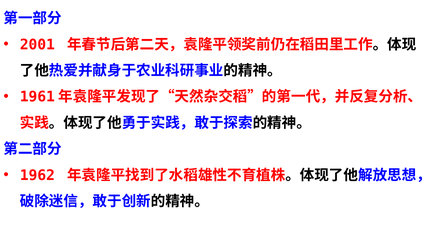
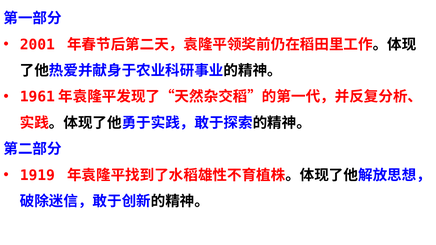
1962: 1962 -> 1919 (37, 175)
